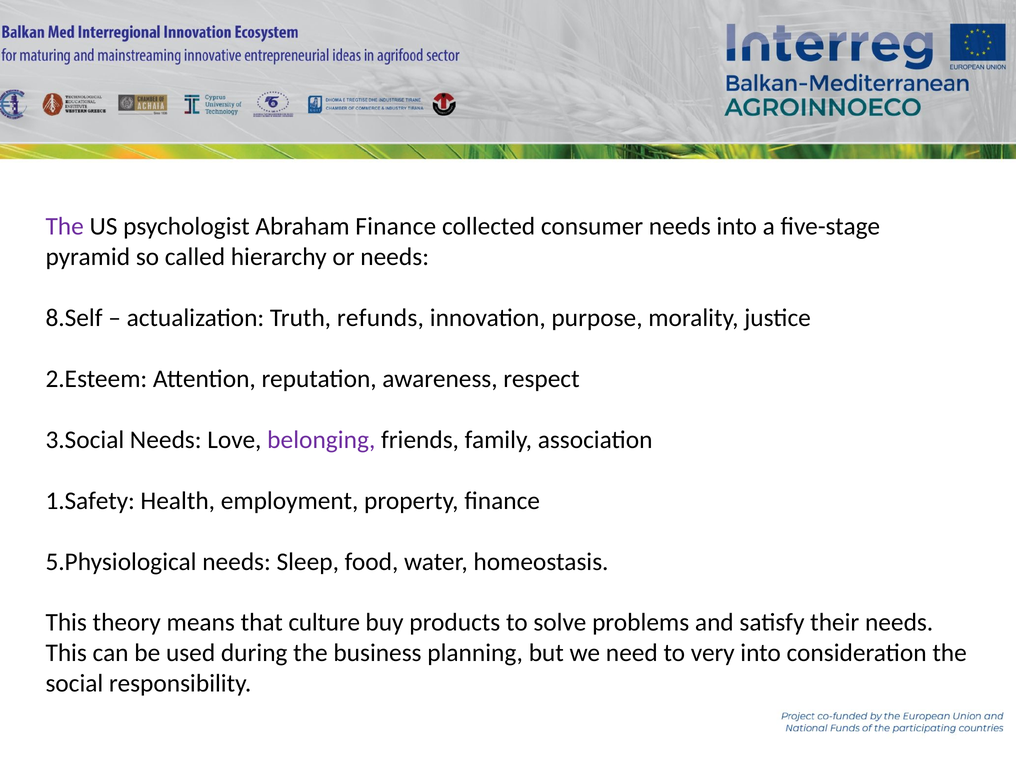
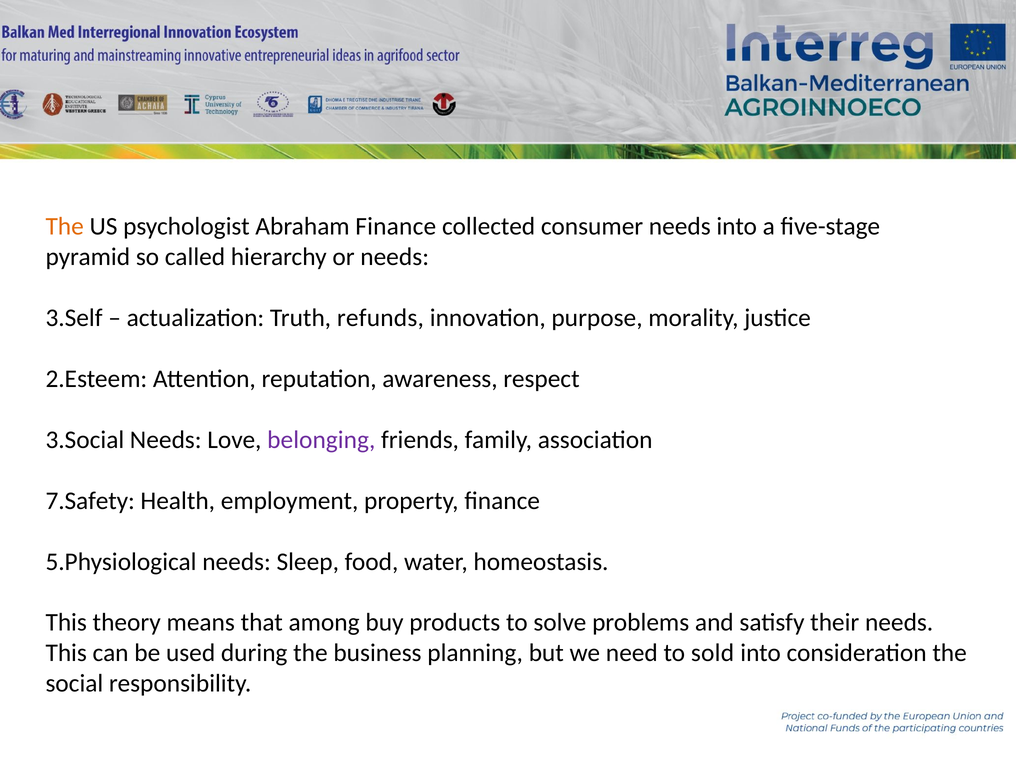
The colour: purple -> orange (65, 226)
8.Self: 8.Self -> 3.Self (74, 318)
1.Safety: 1.Safety -> 7.Safety (90, 501)
culture: culture -> among (324, 623)
very: very -> sold (713, 653)
